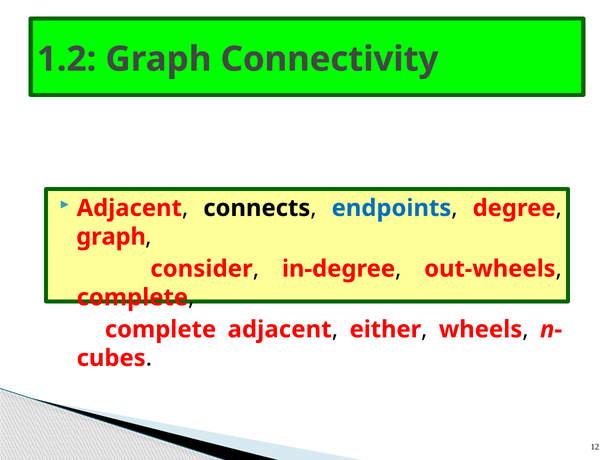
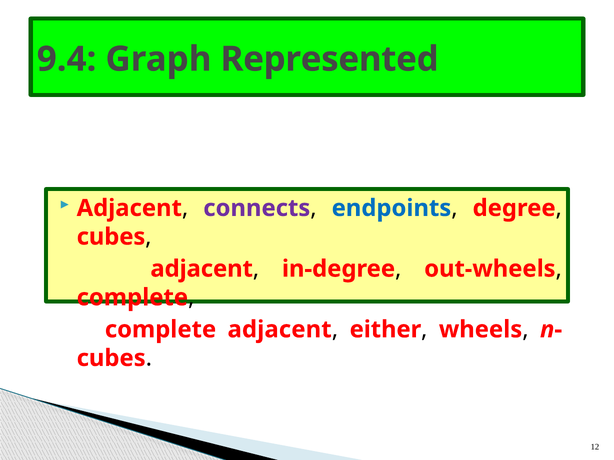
1.2: 1.2 -> 9.4 (67, 59)
Connectivity: Connectivity -> Represented (330, 59)
connects colour: black -> purple (257, 208)
graph: graph -> cubes (111, 237)
consider: consider -> adjacent (202, 269)
